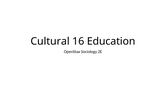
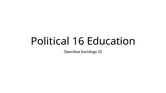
Cultural: Cultural -> Political (50, 41)
